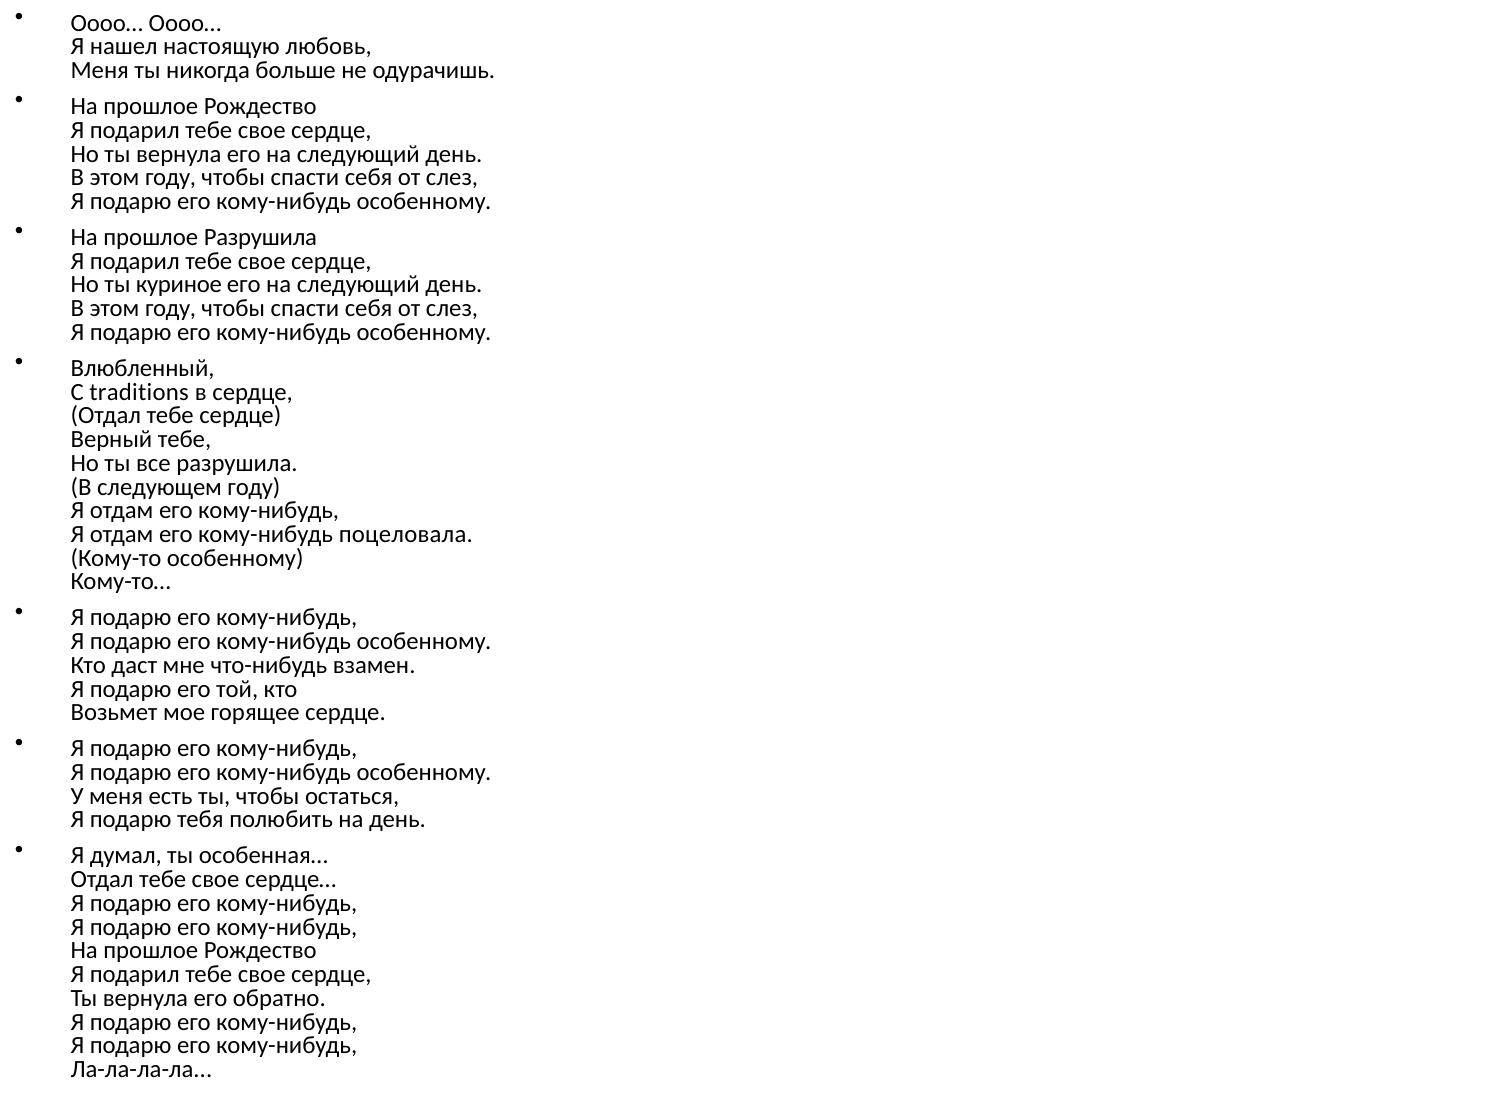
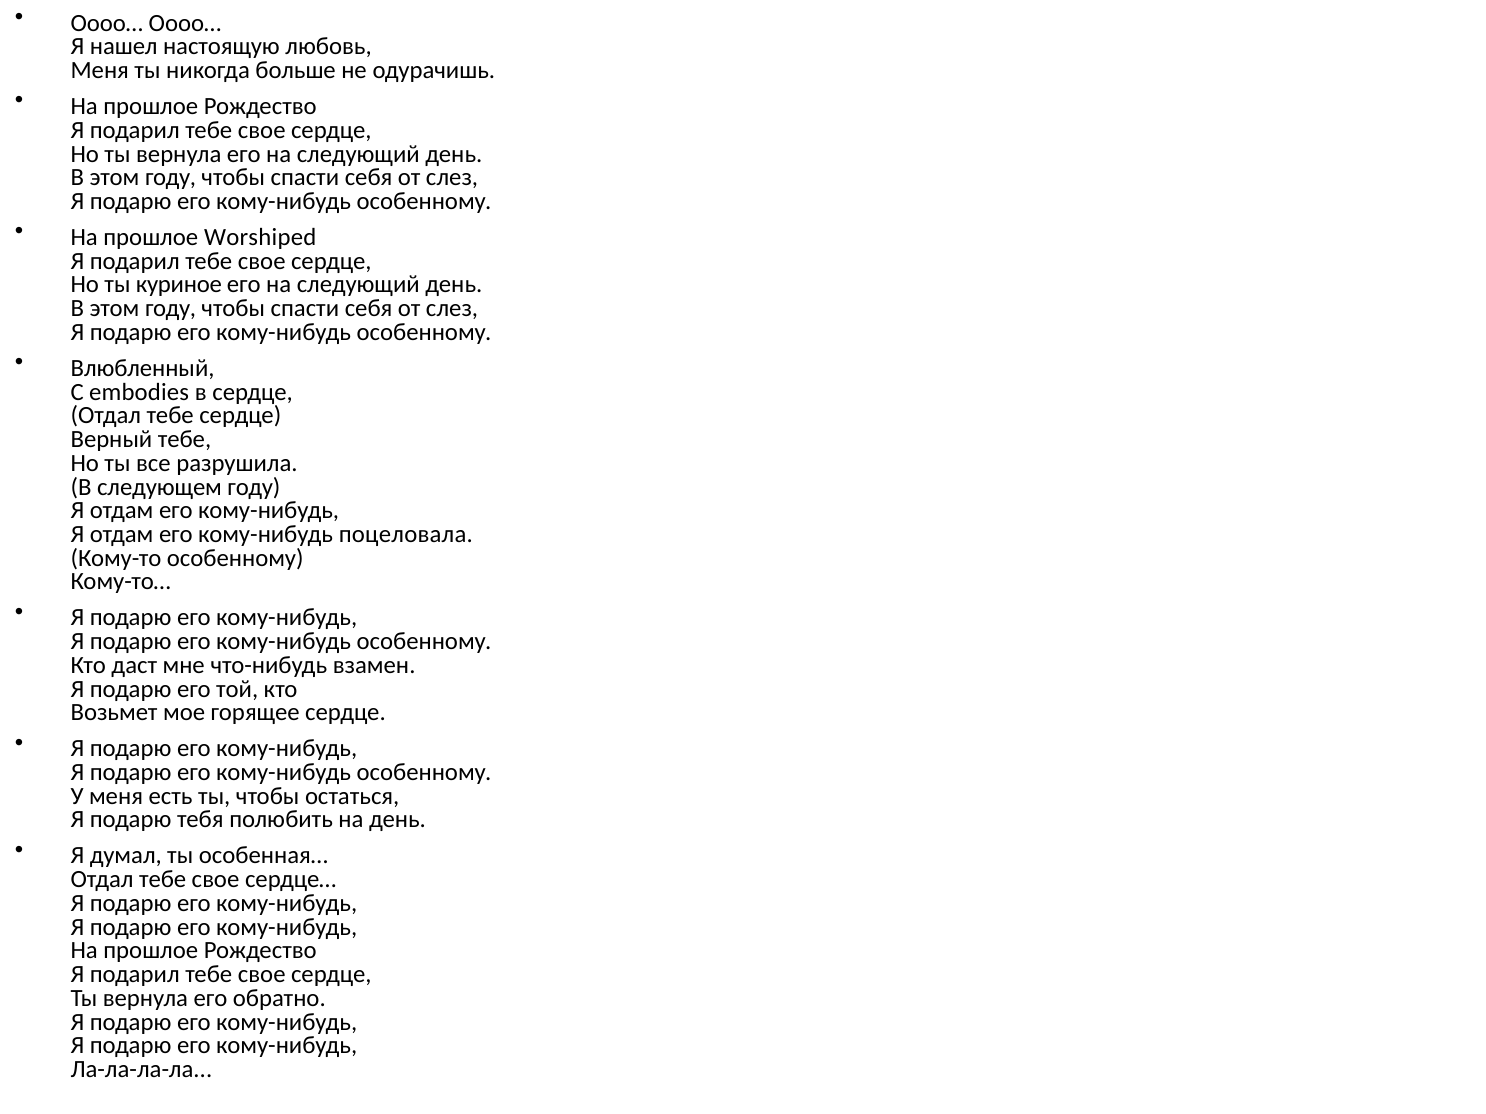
прошлое Разрушила: Разрушила -> Worshiped (260, 237)
traditions: traditions -> embodies (139, 392)
